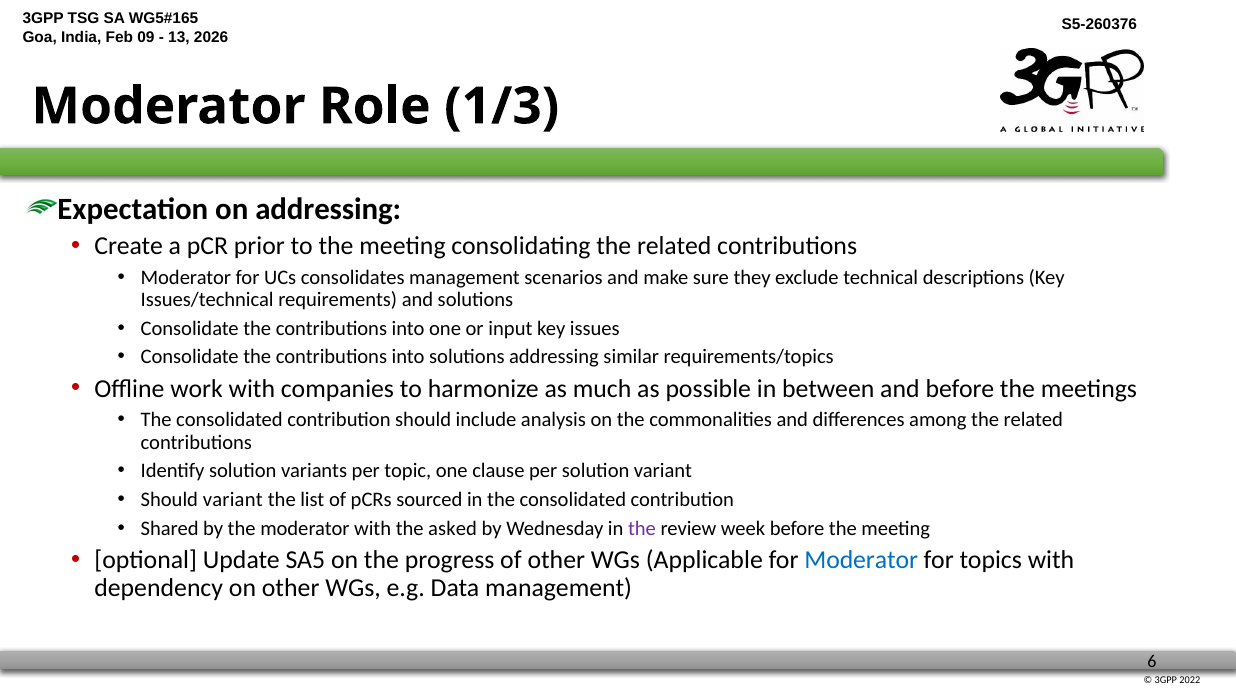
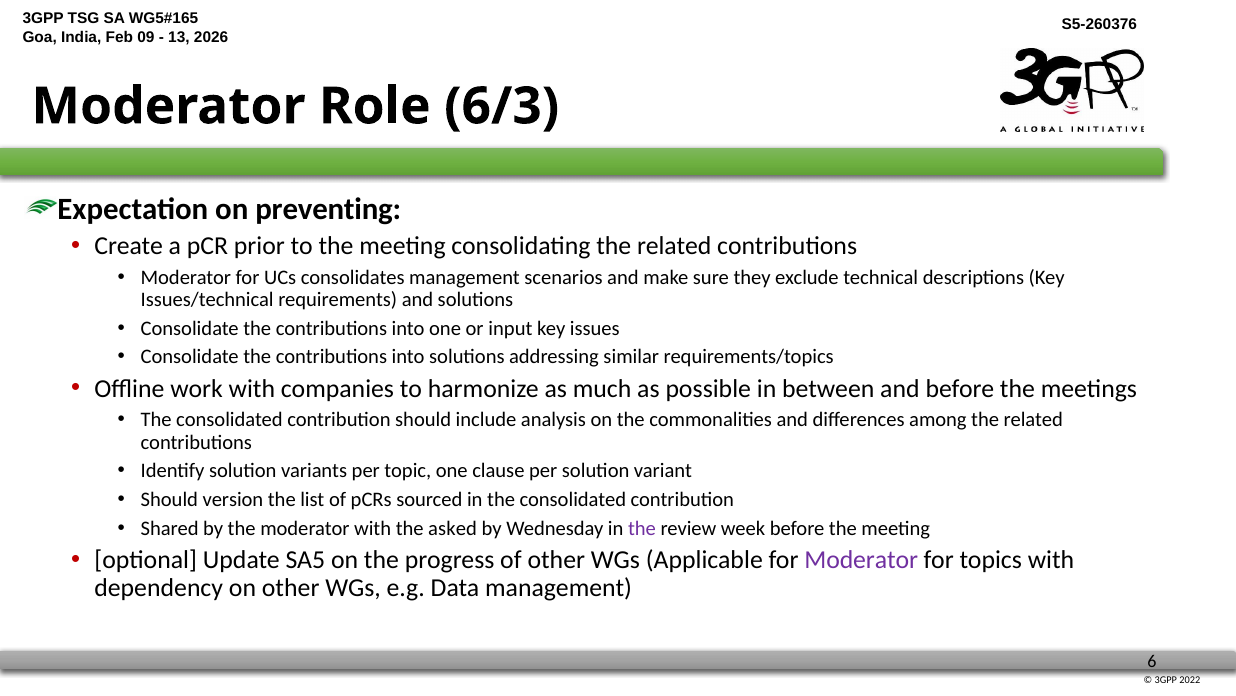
1/3: 1/3 -> 6/3 (502, 106)
on addressing: addressing -> preventing (328, 209)
Should variant: variant -> version (233, 499)
Moderator colour: blue -> purple (861, 559)
